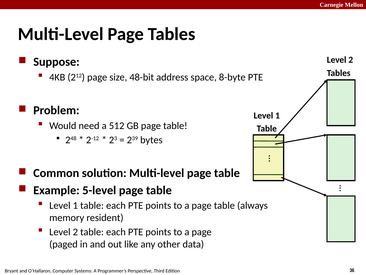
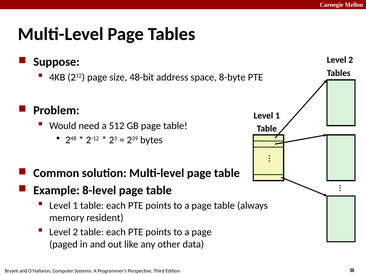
5-level: 5-level -> 8-level (99, 190)
